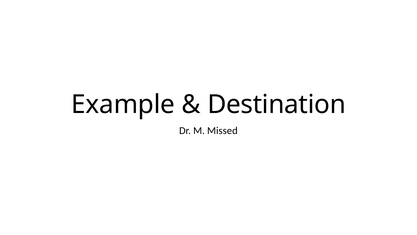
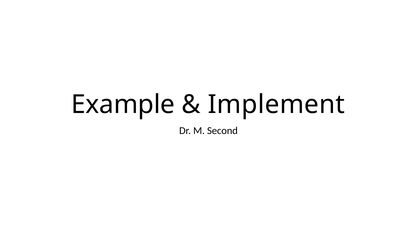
Destination: Destination -> Implement (276, 104)
Missed: Missed -> Second (222, 130)
